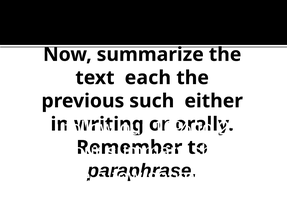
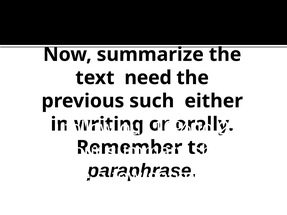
each: each -> need (148, 78)
